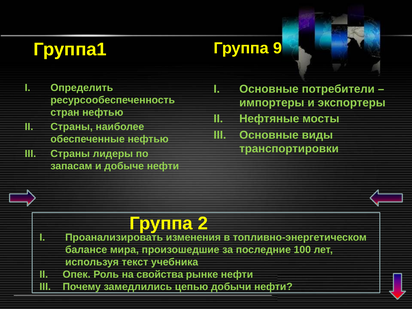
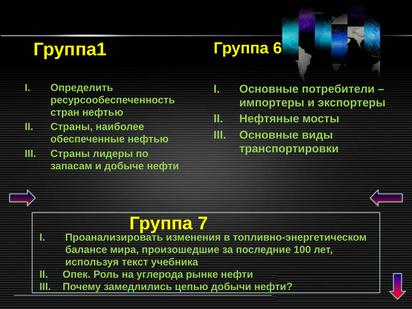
9: 9 -> 6 (278, 48)
2: 2 -> 7 (203, 224)
свойства: свойства -> углерода (160, 275)
